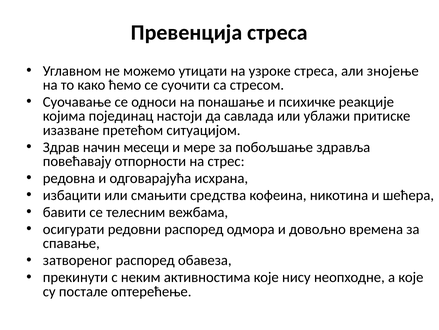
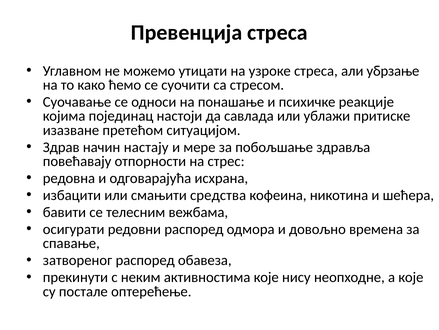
знојење: знојење -> убрзање (393, 71)
месеци: месеци -> настају (146, 147)
